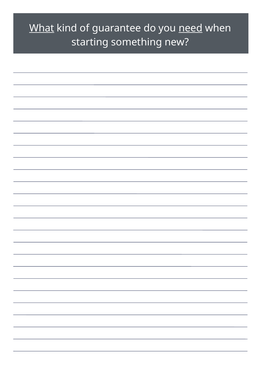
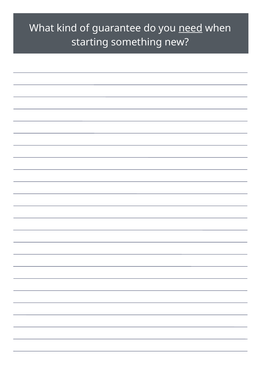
What underline: present -> none (42, 28)
